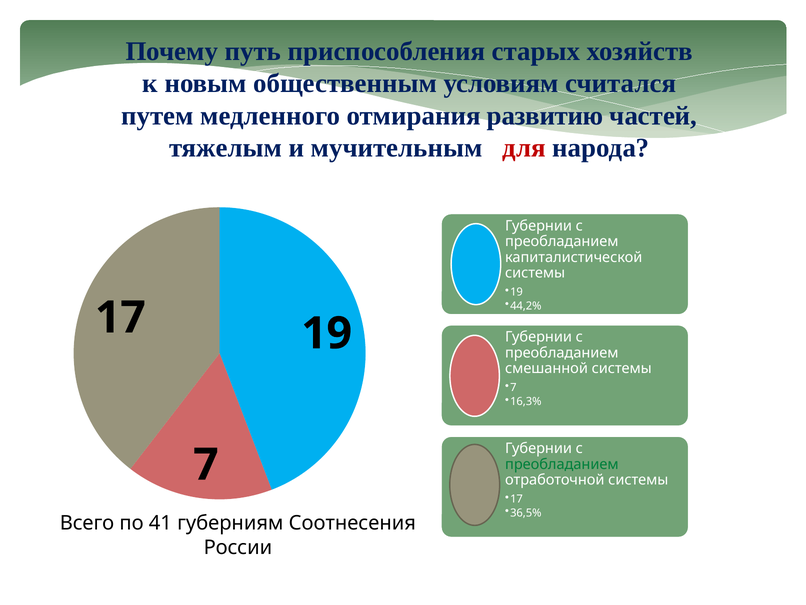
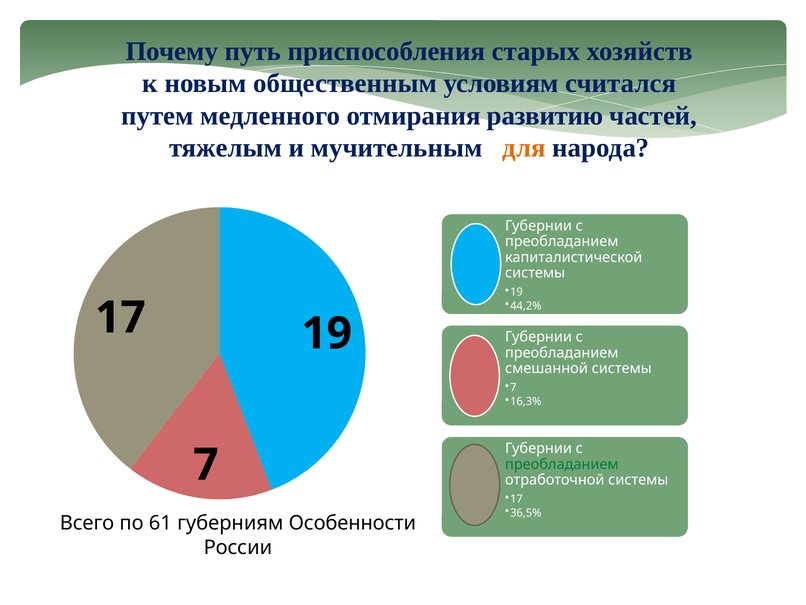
для colour: red -> orange (524, 148)
41: 41 -> 61 (160, 523)
Соотнесения: Соотнесения -> Особенности (352, 523)
